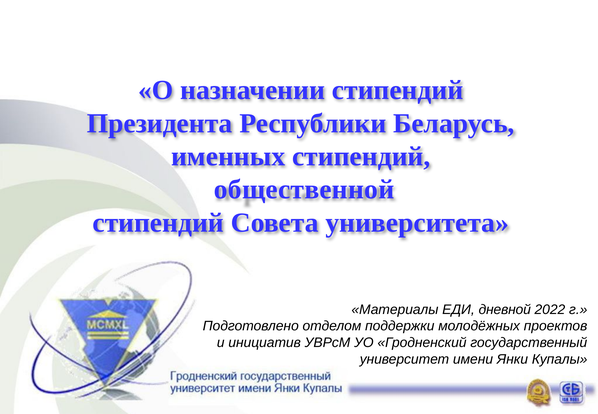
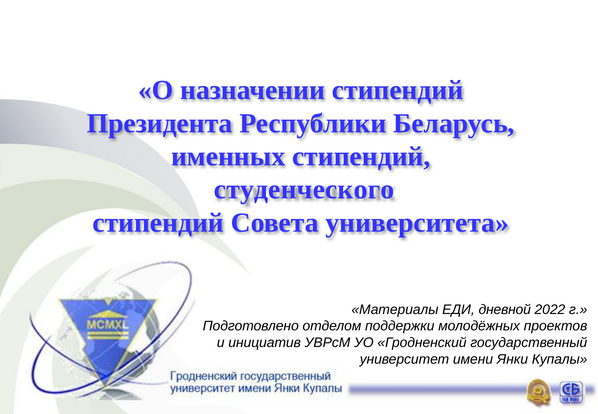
общественной: общественной -> студенческого (304, 189)
